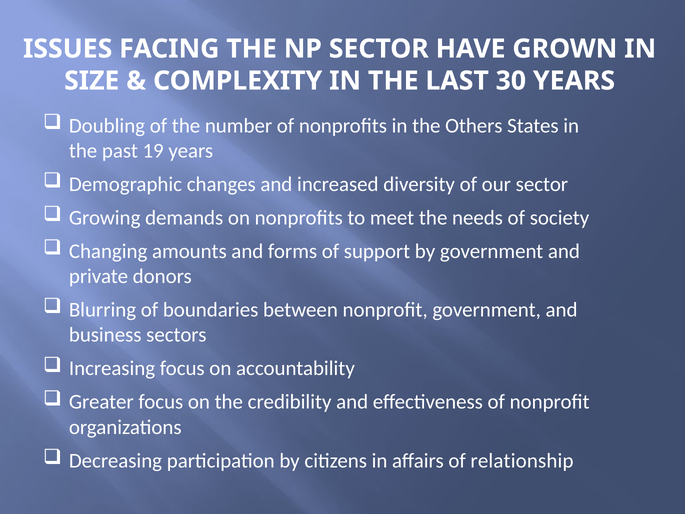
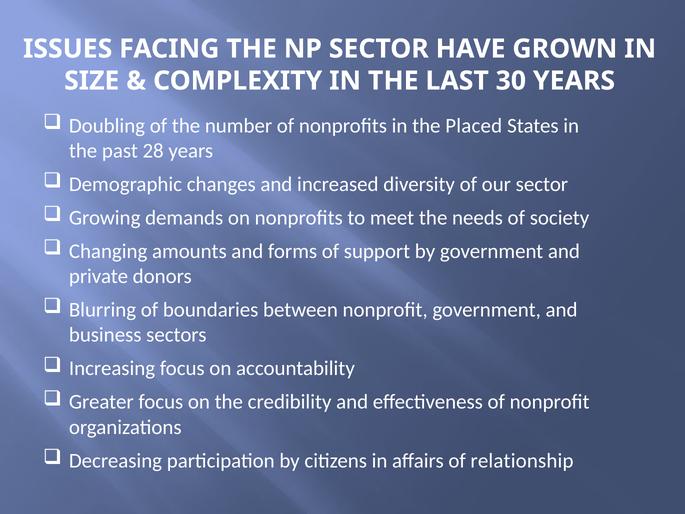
Others: Others -> Placed (474, 126)
19: 19 -> 28 (153, 151)
